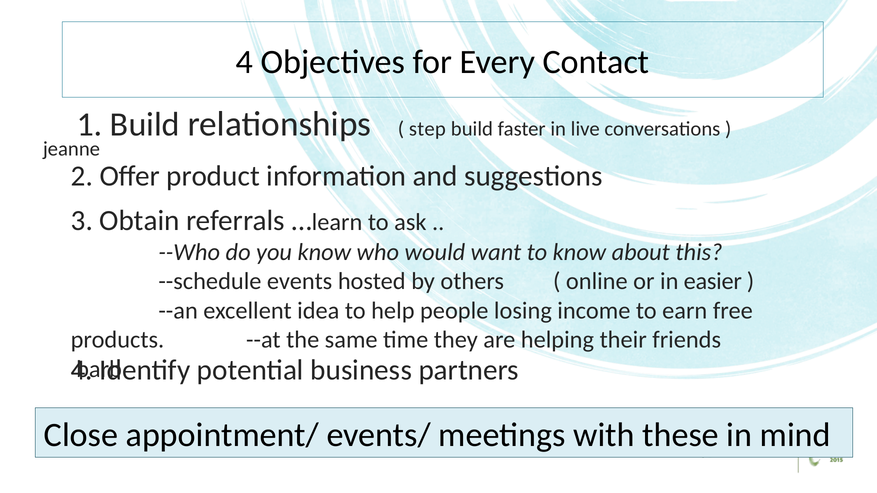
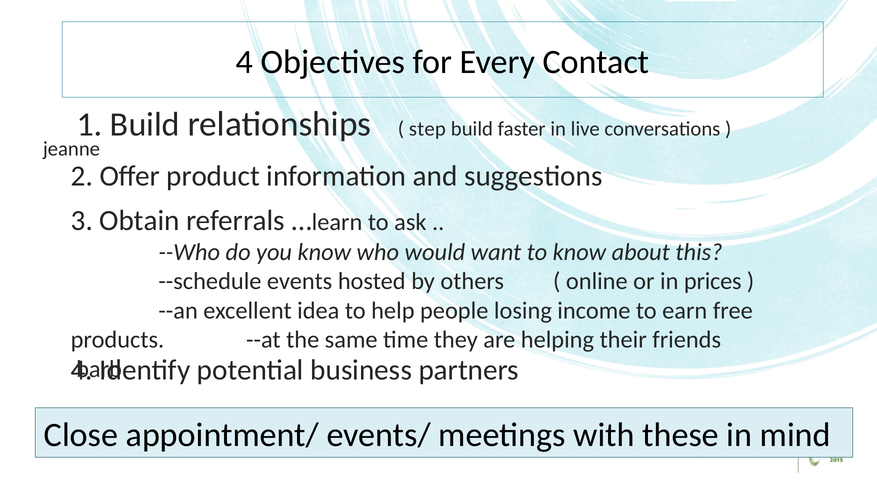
easier: easier -> prices (713, 282)
